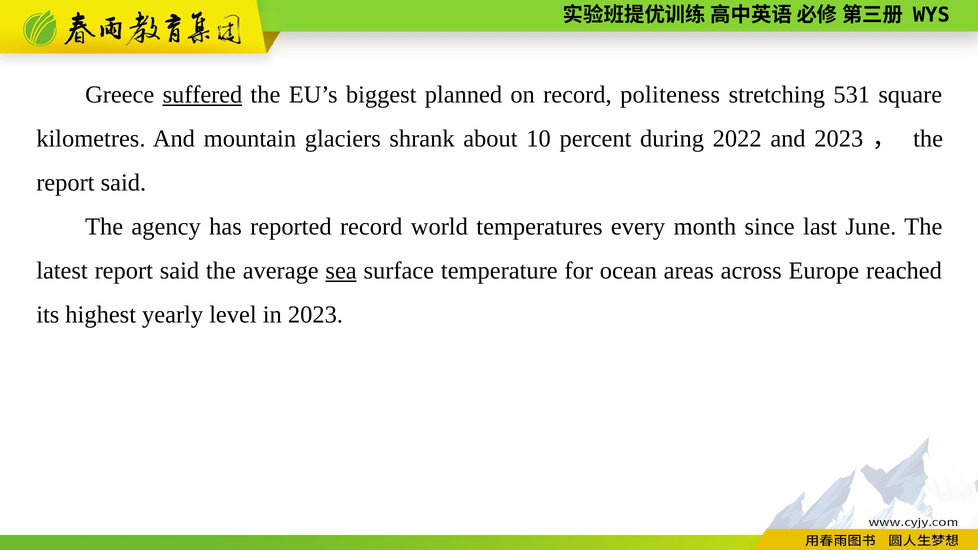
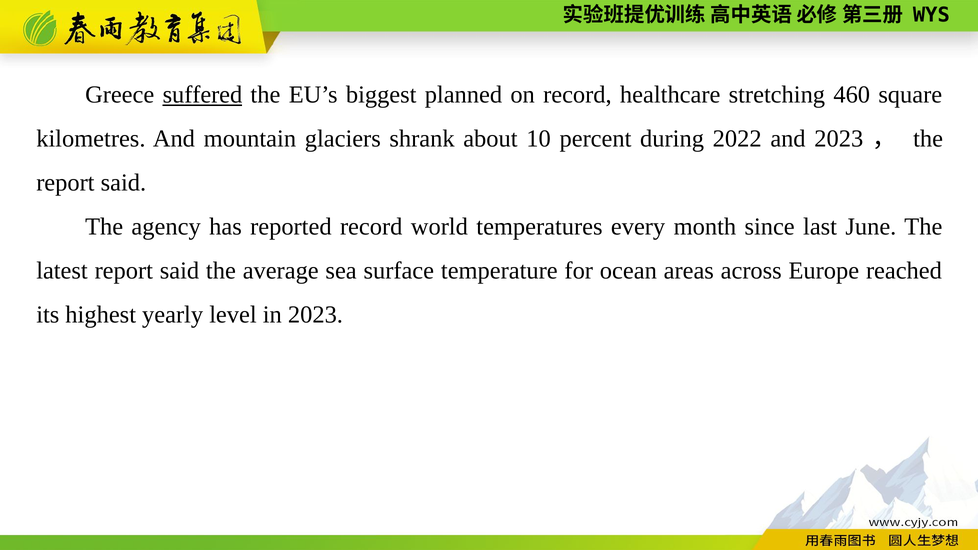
politeness: politeness -> healthcare (670, 95)
531: 531 -> 460 (852, 95)
sea underline: present -> none (341, 271)
